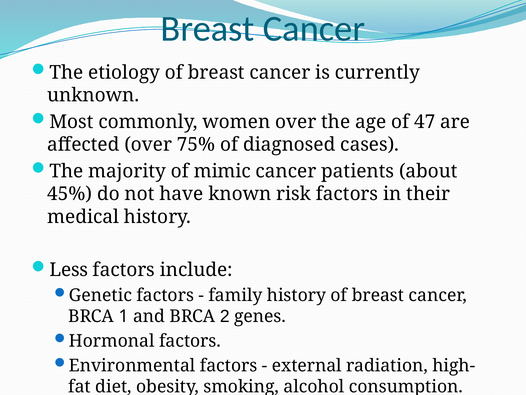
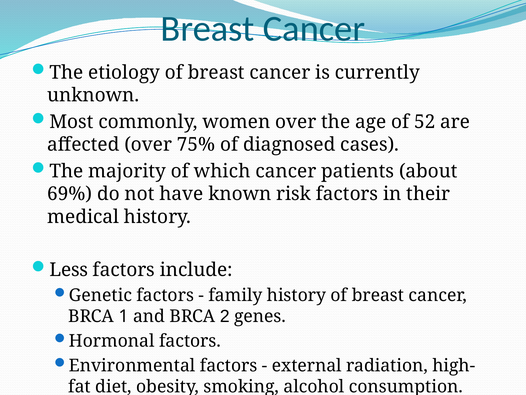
47: 47 -> 52 (425, 122)
mimic: mimic -> which (222, 171)
45%: 45% -> 69% (70, 194)
